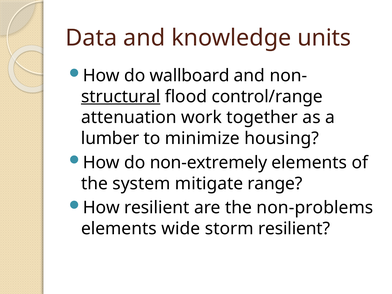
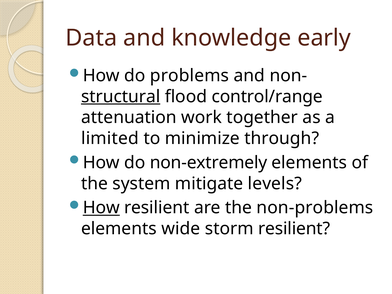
units: units -> early (324, 38)
wallboard: wallboard -> problems (190, 76)
lumber: lumber -> limited (110, 138)
housing: housing -> through (282, 138)
range: range -> levels (275, 184)
How underline: none -> present (101, 208)
